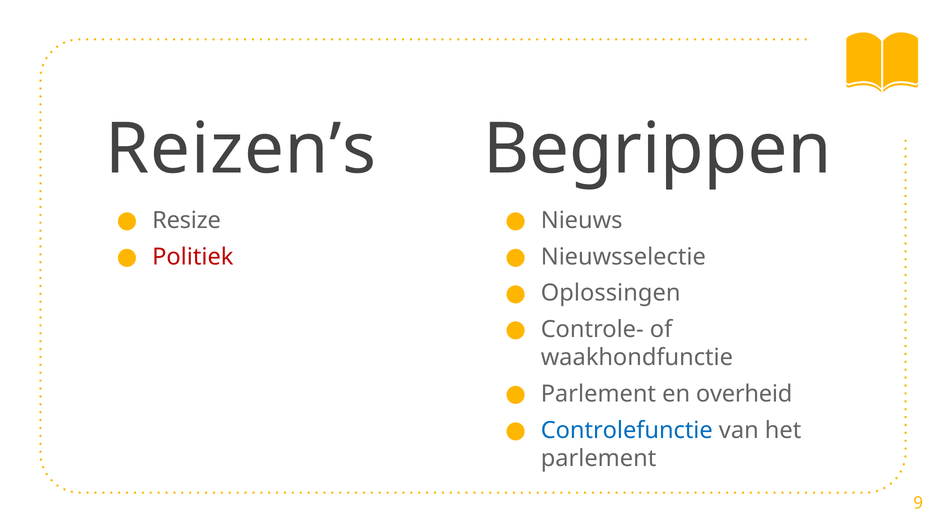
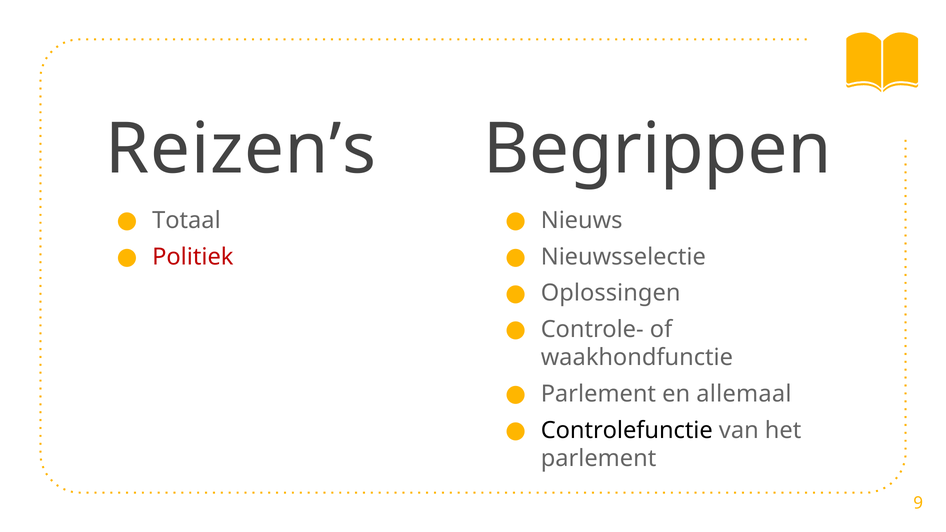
Resize: Resize -> Totaal (186, 221)
overheid: overheid -> allemaal (744, 394)
Controlefunctie colour: blue -> black (627, 430)
